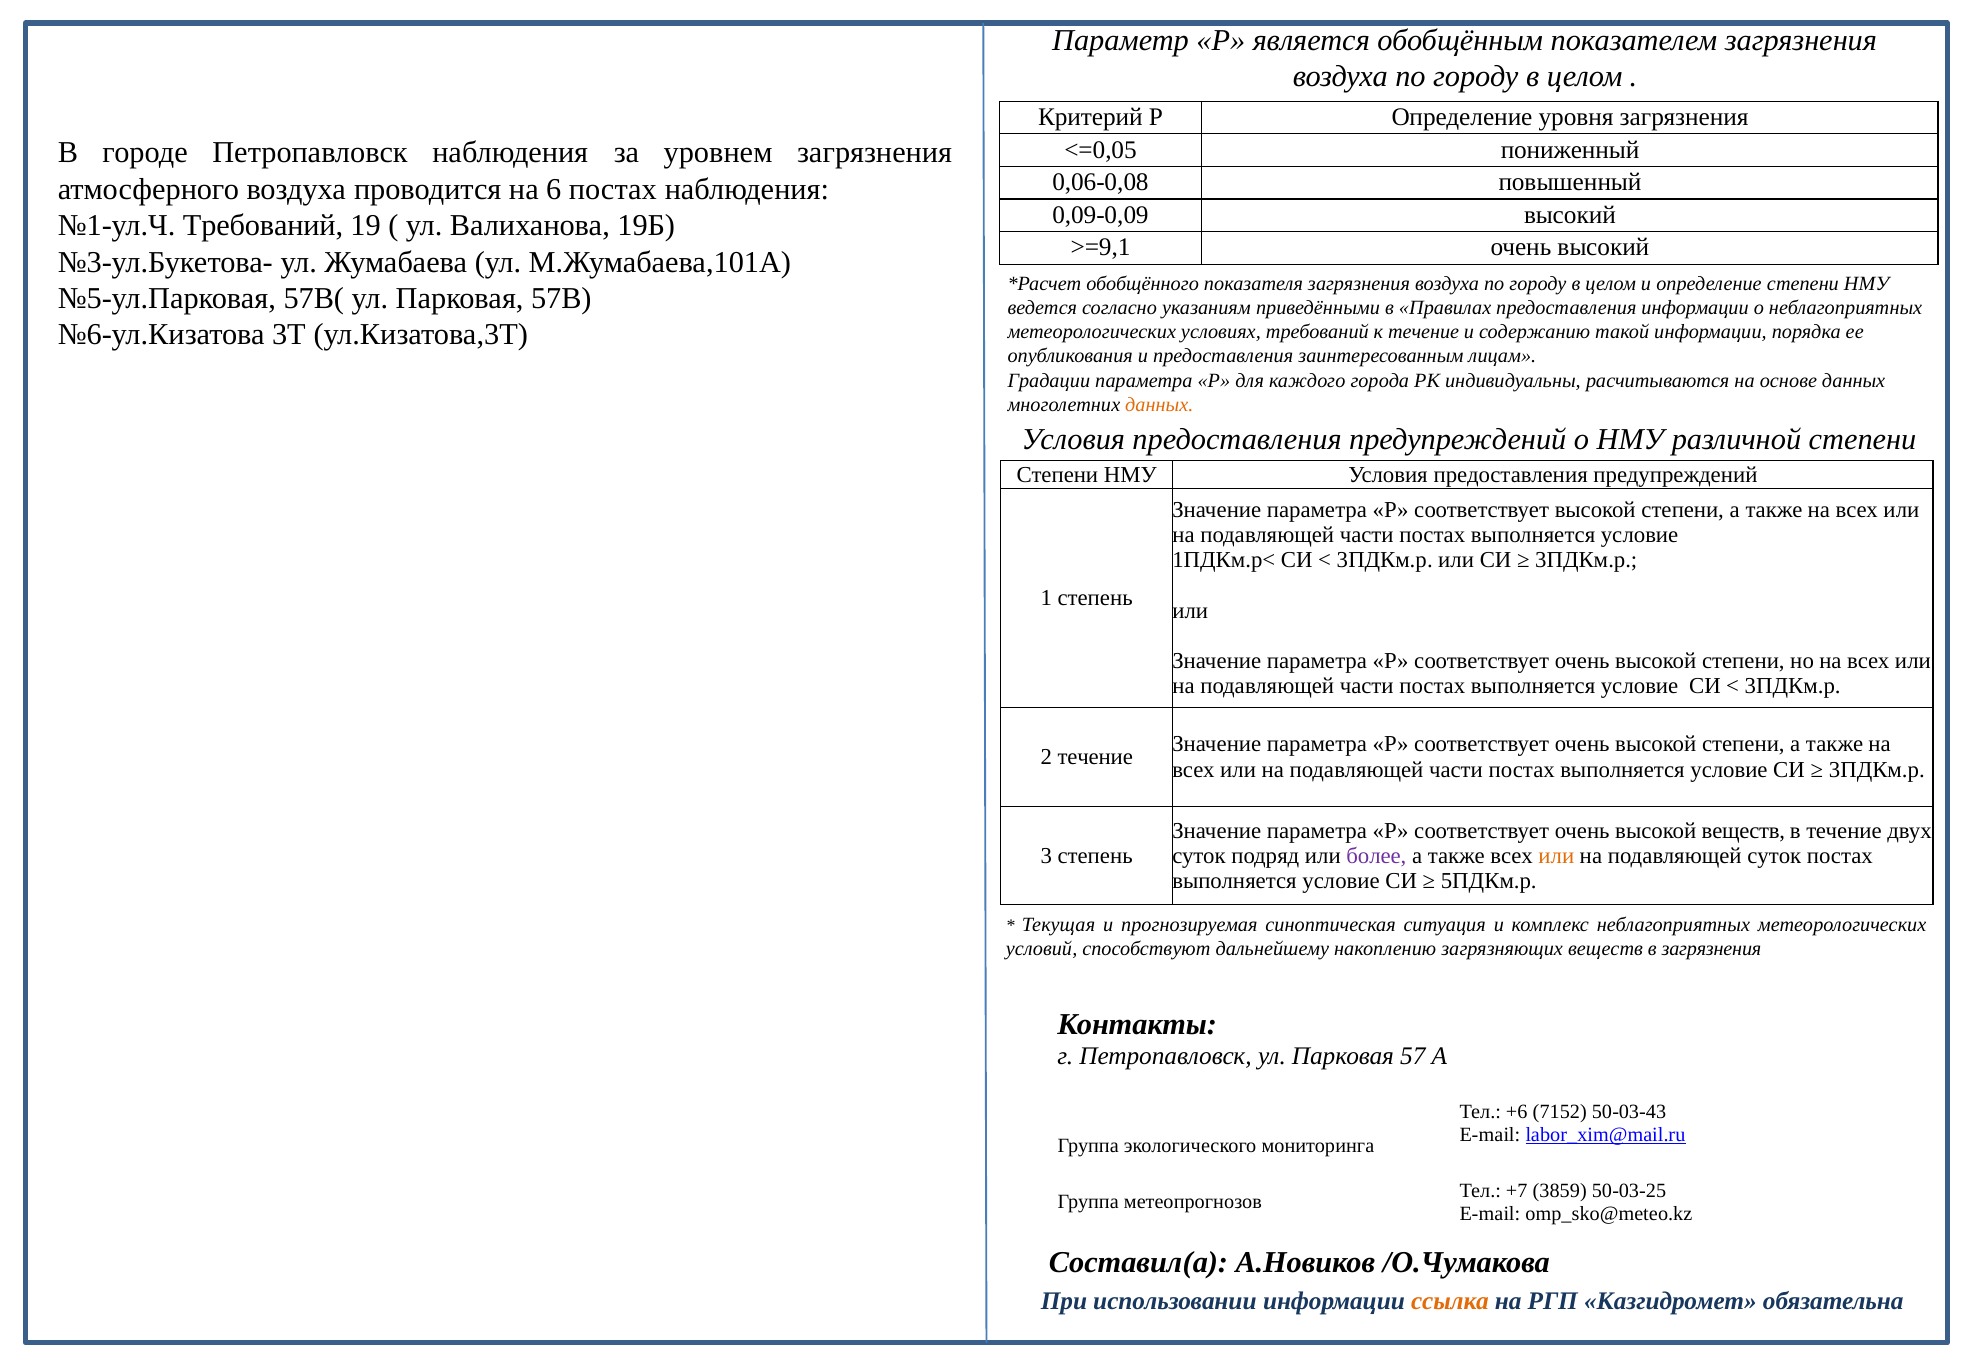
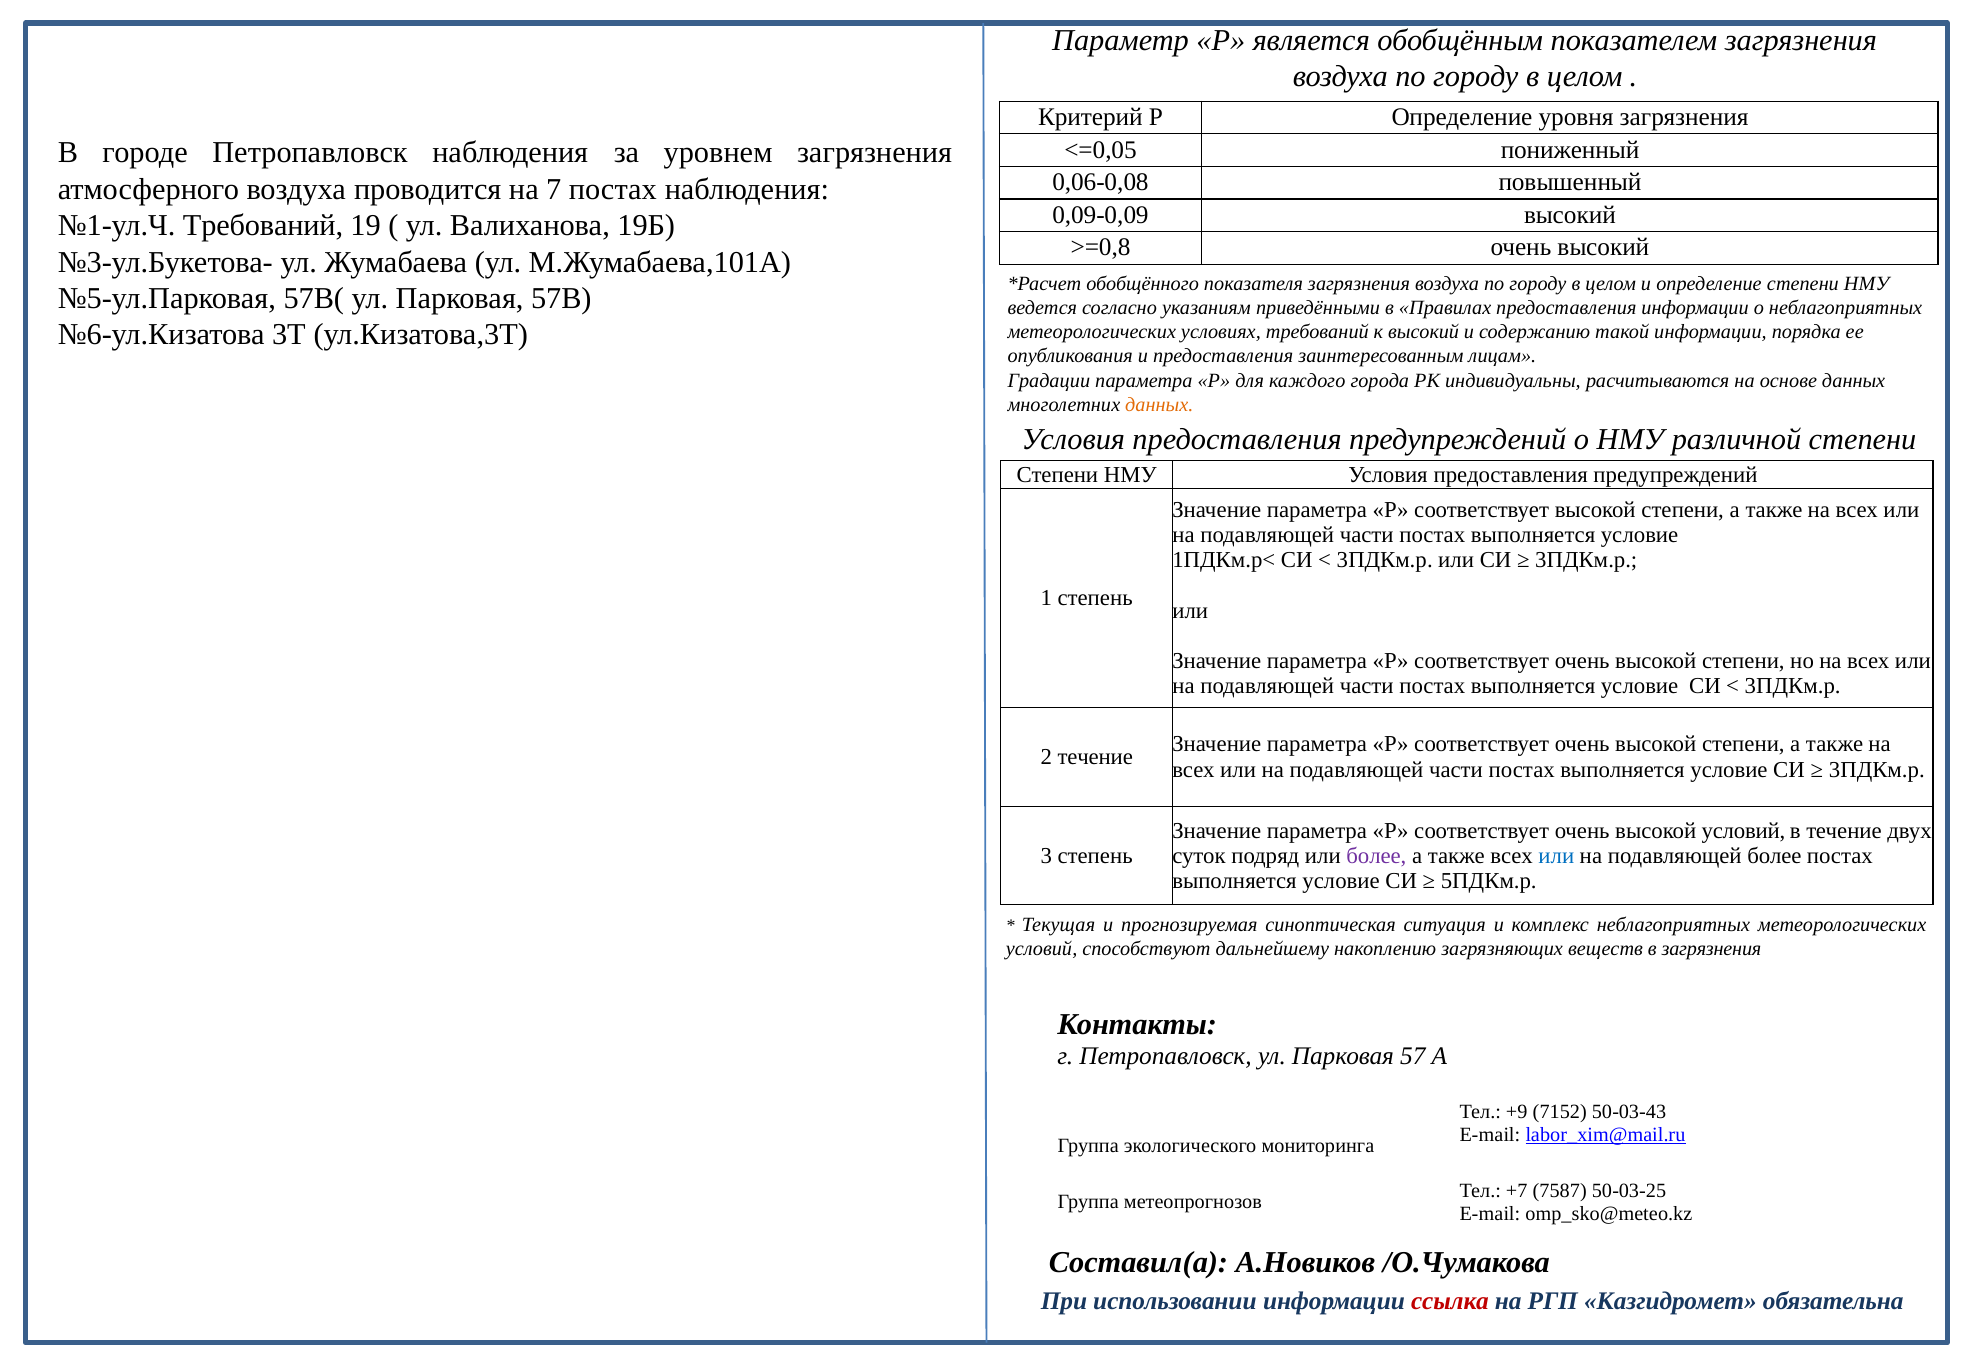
6: 6 -> 7 (554, 189)
>=9,1: >=9,1 -> >=0,8 (1101, 248)
к течение: течение -> высокий (1424, 332)
высокой веществ: веществ -> условий (1743, 830)
или colour: orange -> blue (1556, 856)
подавляющей суток: суток -> более (1774, 856)
+6: +6 -> +9 (1517, 1112)
3859: 3859 -> 7587 (1560, 1191)
ссылка colour: orange -> red (1450, 1301)
